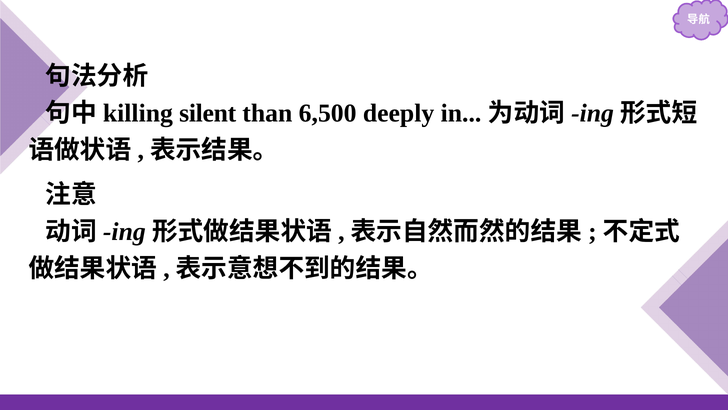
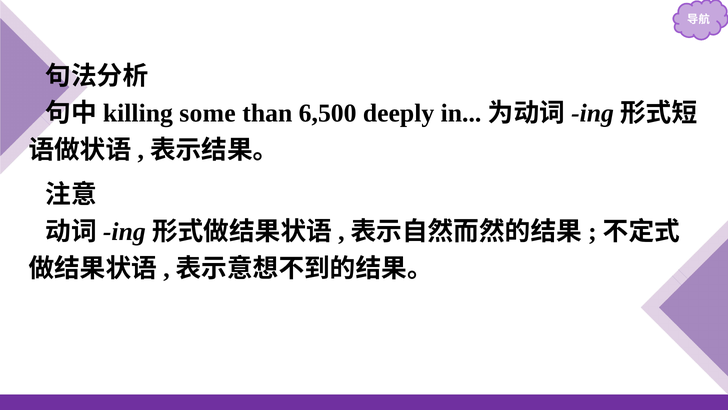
silent: silent -> some (207, 113)
